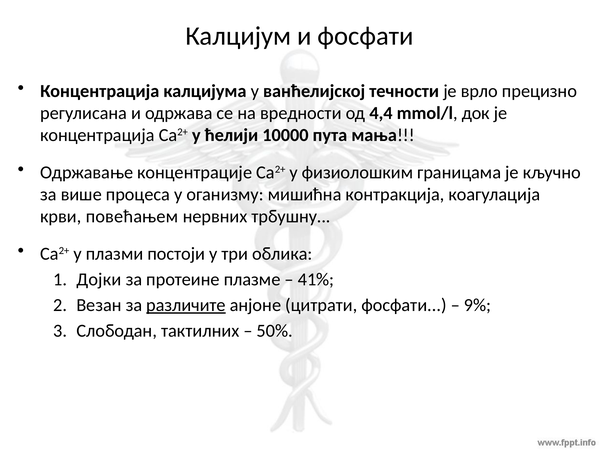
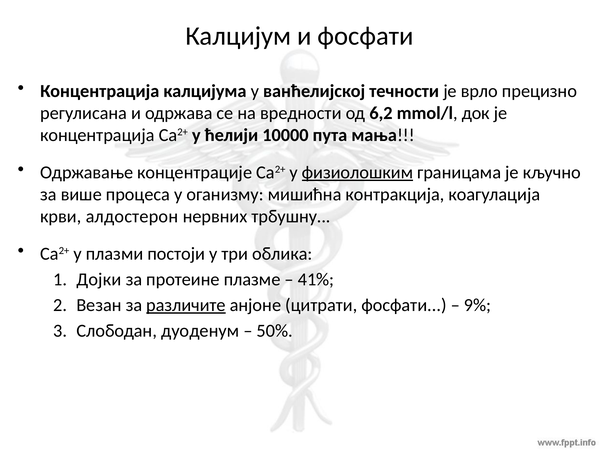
4,4: 4,4 -> 6,2 (381, 113)
физиолошким underline: none -> present (357, 172)
повећањем: повећањем -> алдостерон (132, 216)
тактилних: тактилних -> дуоденум (200, 330)
